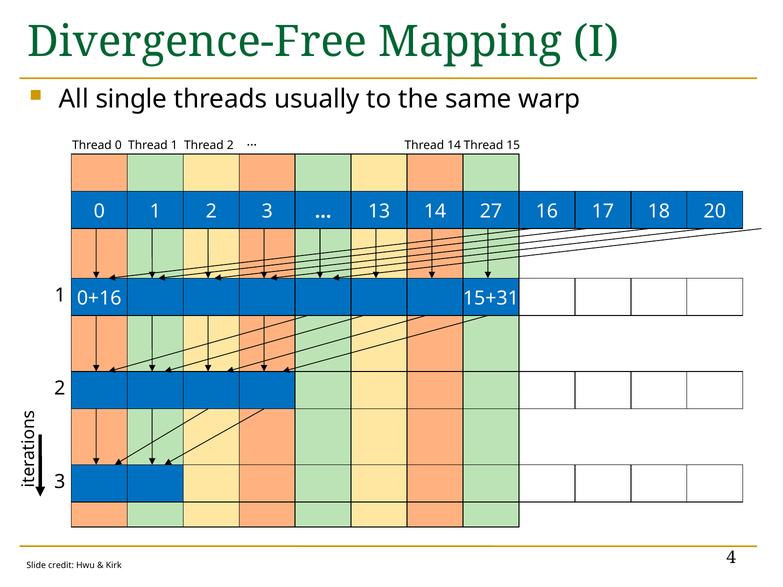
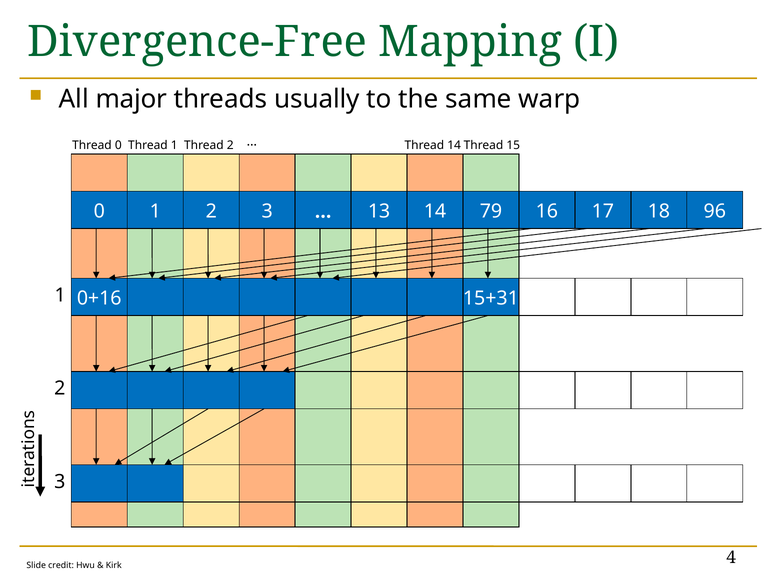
single: single -> major (131, 99)
27: 27 -> 79 (491, 211)
20: 20 -> 96 (715, 211)
